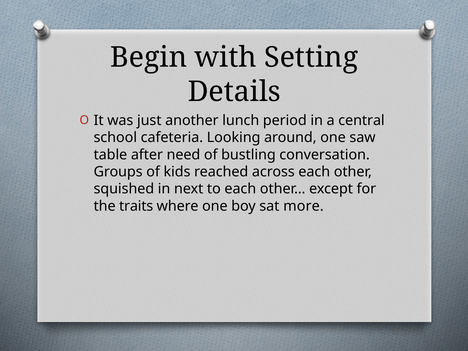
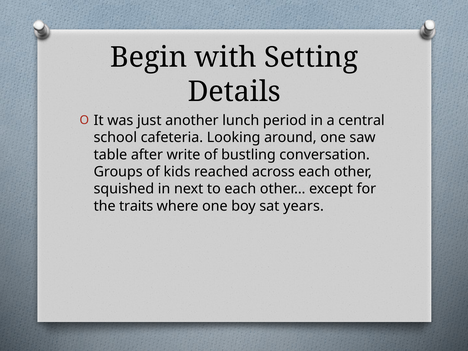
need: need -> write (183, 155)
more: more -> years (304, 206)
